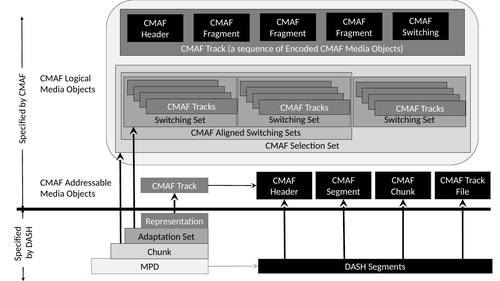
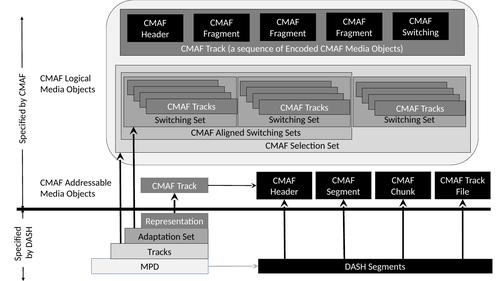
Chunk: Chunk -> Tracks (160, 252)
